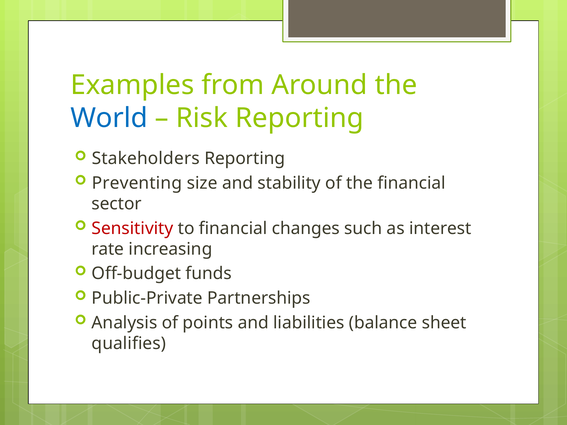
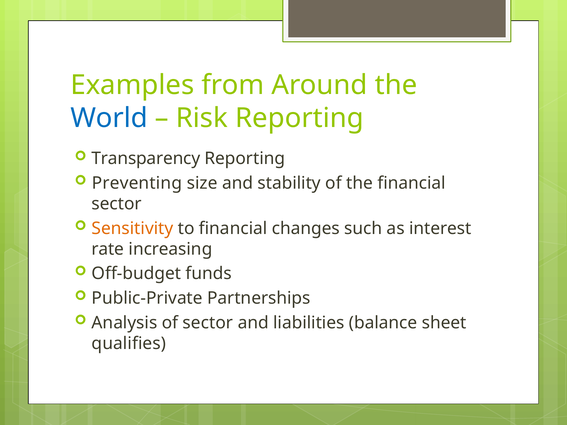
Stakeholders: Stakeholders -> Transparency (146, 159)
Sensitivity colour: red -> orange (132, 228)
of points: points -> sector (208, 323)
